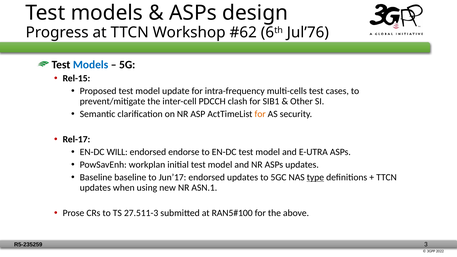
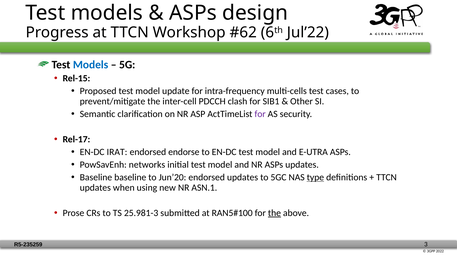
Jul’76: Jul’76 -> Jul’22 (308, 33)
for colour: orange -> purple (260, 114)
WILL: WILL -> IRAT (117, 152)
workplan: workplan -> networks (147, 165)
Jun’17: Jun’17 -> Jun’20 (172, 177)
27.511-3: 27.511-3 -> 25.981-3 (141, 213)
the underline: none -> present (274, 213)
